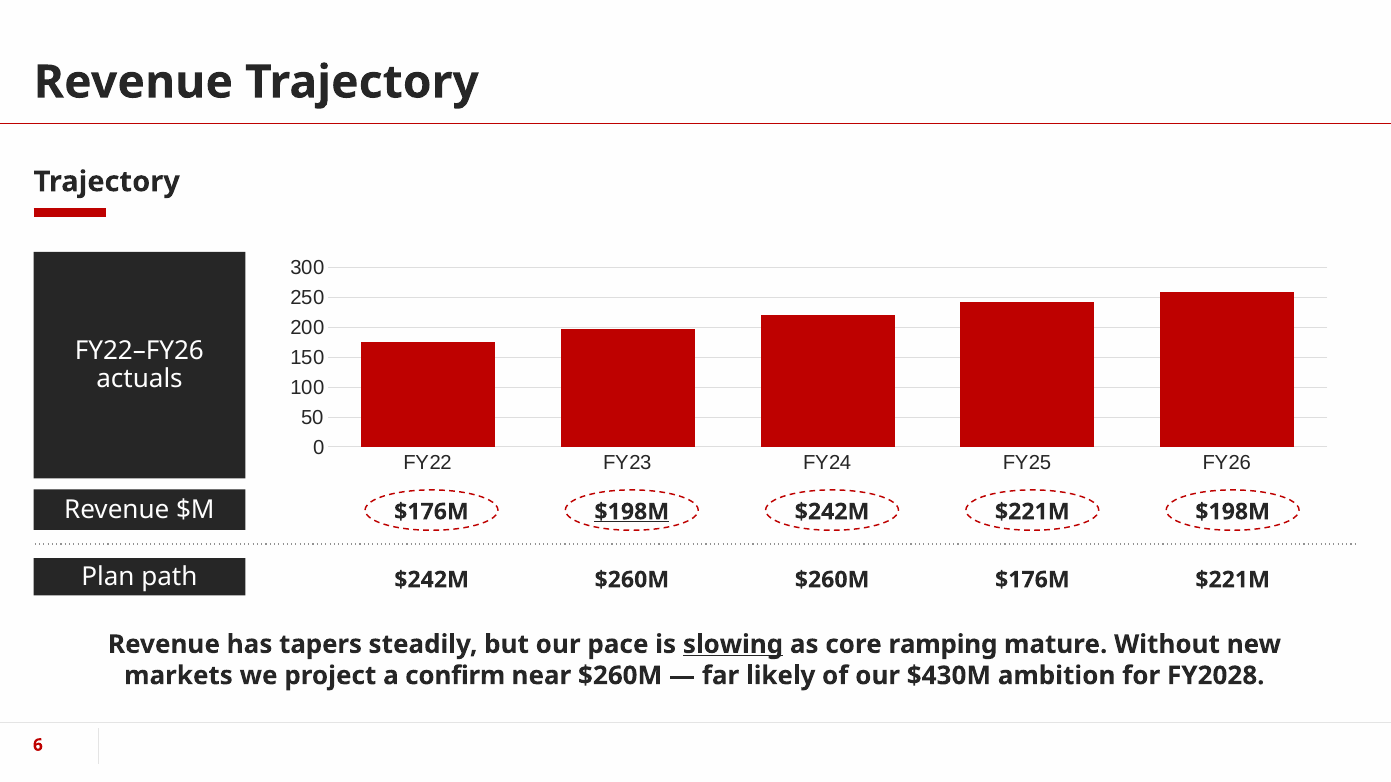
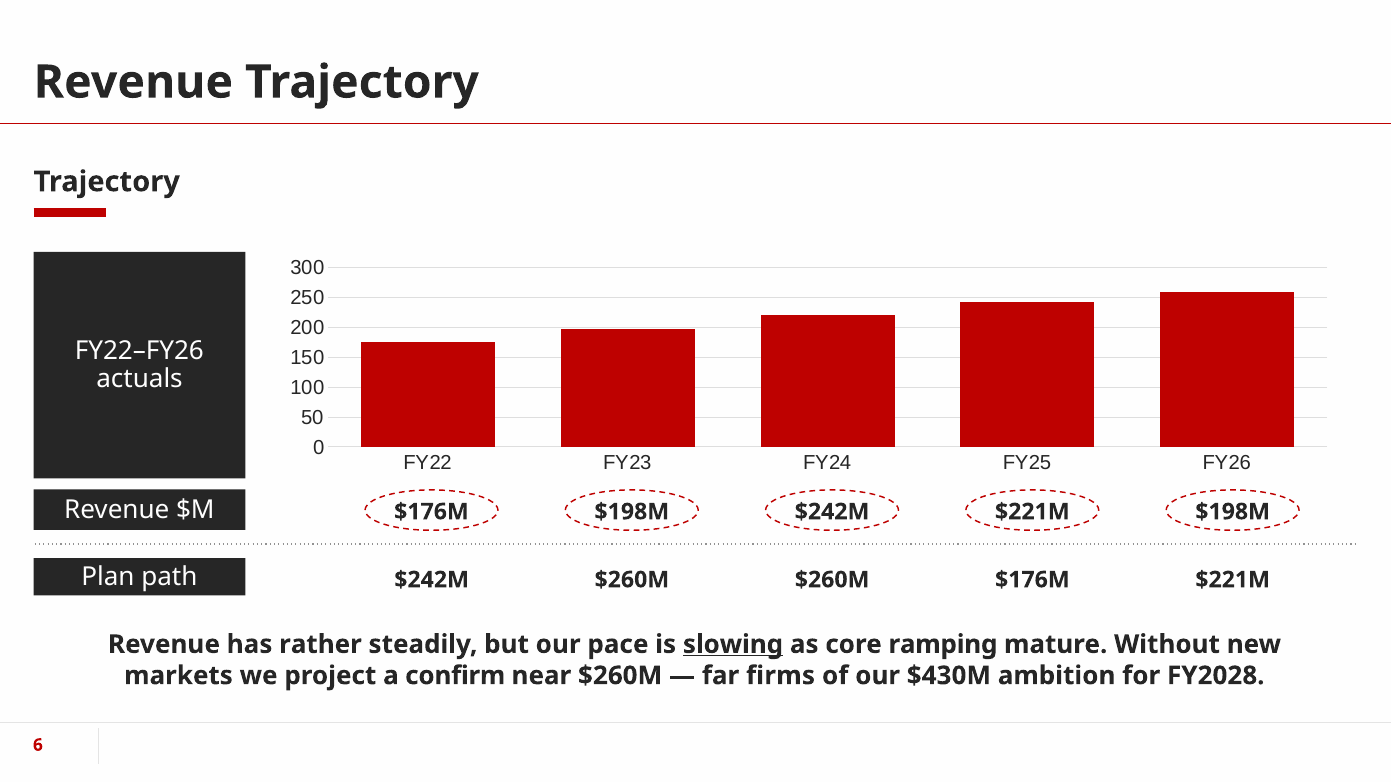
$198M underline: present -> none (632, 512)
tapers: tapers -> rather (320, 645)
likely: likely -> firms (780, 676)
